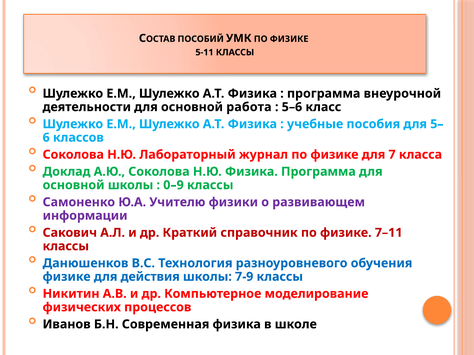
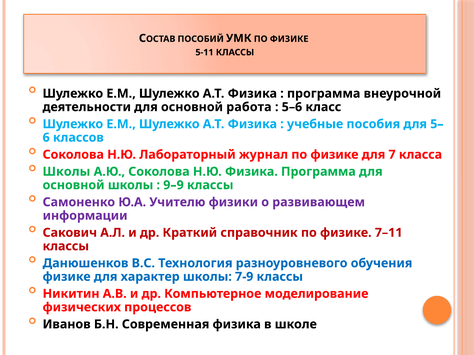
Доклад: Доклад -> Школы (66, 172)
0–9: 0–9 -> 9–9 (174, 185)
действия: действия -> характер (150, 277)
